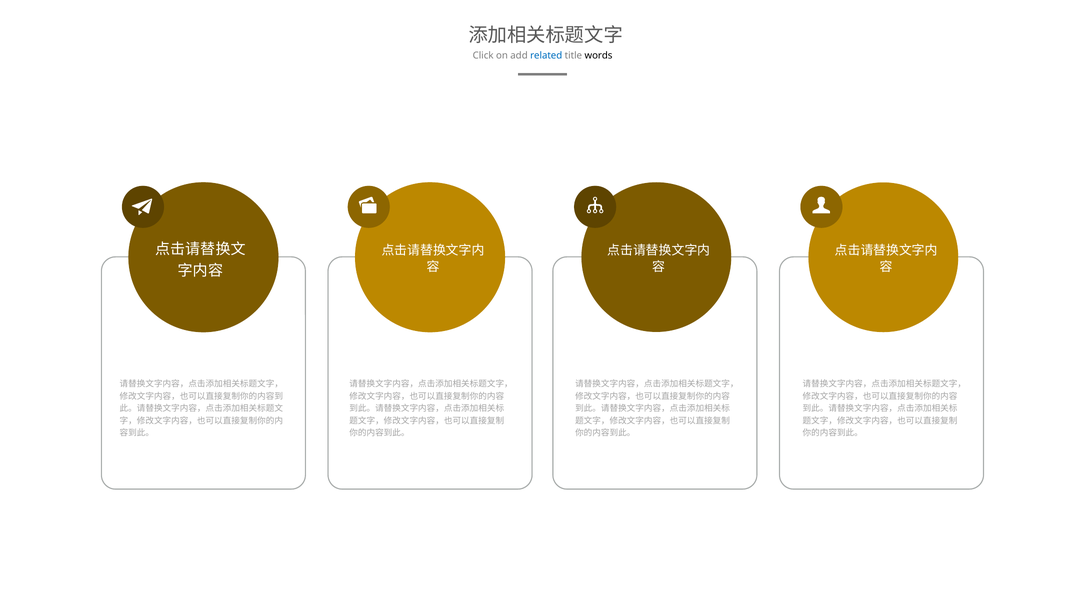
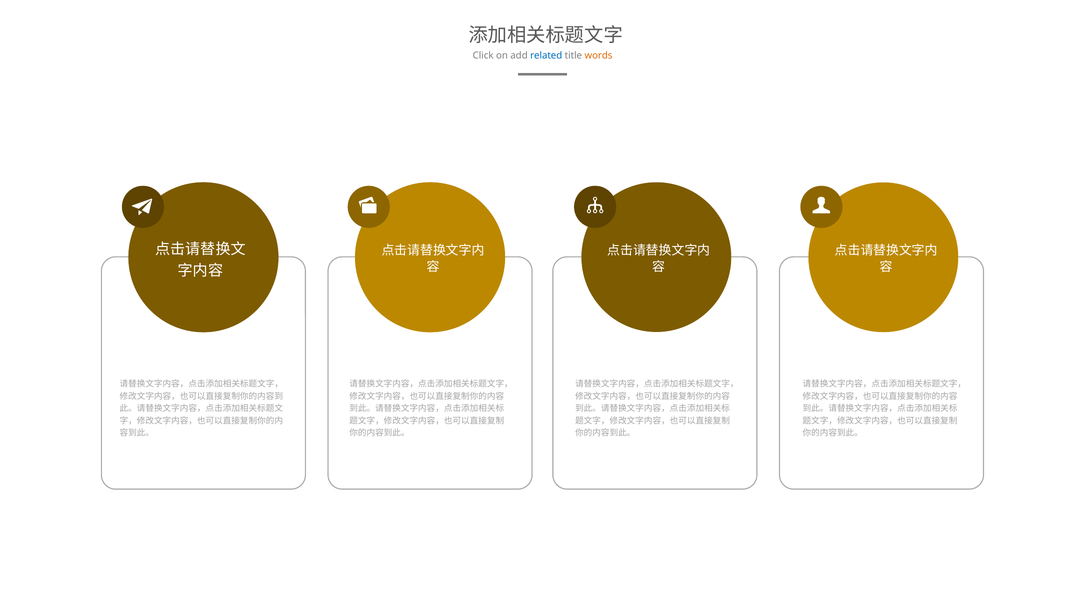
words colour: black -> orange (599, 56)
